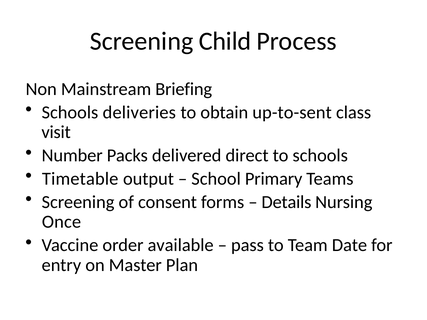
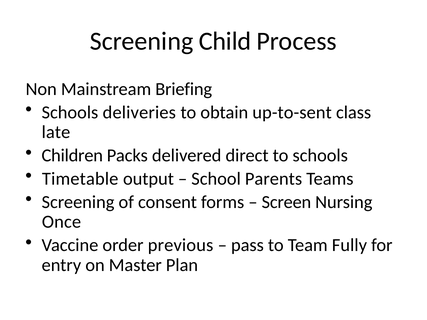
visit: visit -> late (56, 132)
Number: Number -> Children (72, 156)
Primary: Primary -> Parents (274, 179)
Details: Details -> Screen (286, 202)
available: available -> previous (181, 245)
Date: Date -> Fully (349, 245)
